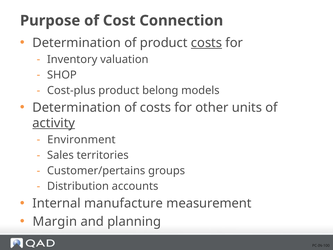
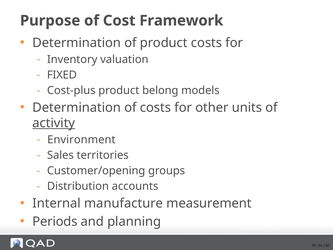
Connection: Connection -> Framework (181, 21)
costs underline: present -> none (207, 43)
SHOP: SHOP -> FIXED (62, 75)
Customer/pertains: Customer/pertains -> Customer/opening (96, 171)
Margin: Margin -> Periods (55, 221)
